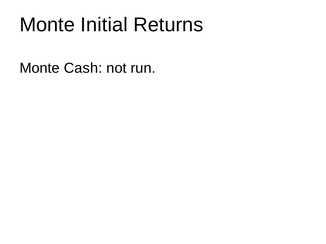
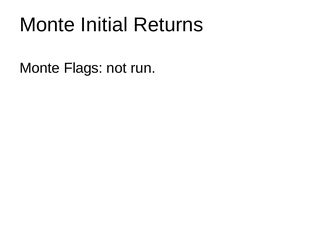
Cash: Cash -> Flags (83, 68)
